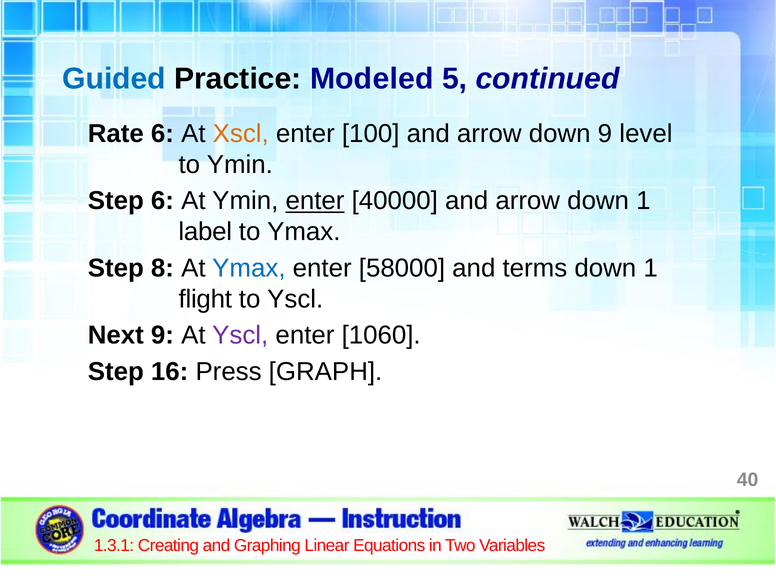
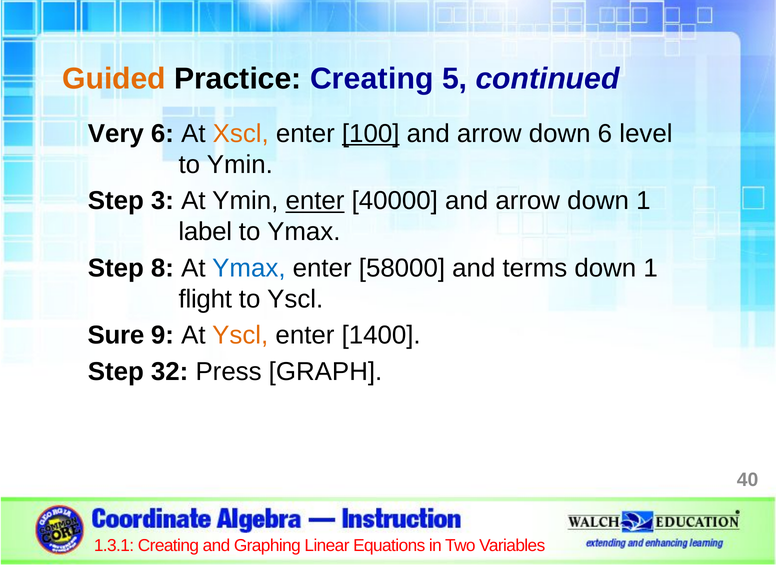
Guided colour: blue -> orange (114, 79)
Practice Modeled: Modeled -> Creating (372, 79)
Rate: Rate -> Very (116, 134)
100 underline: none -> present (371, 134)
down 9: 9 -> 6 (605, 134)
Step 6: 6 -> 3 (162, 201)
Next: Next -> Sure (116, 335)
Yscl colour: purple -> orange (240, 335)
1060: 1060 -> 1400 (381, 335)
16: 16 -> 32 (170, 372)
